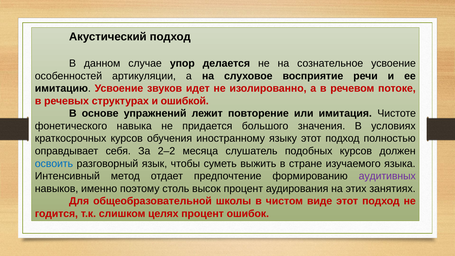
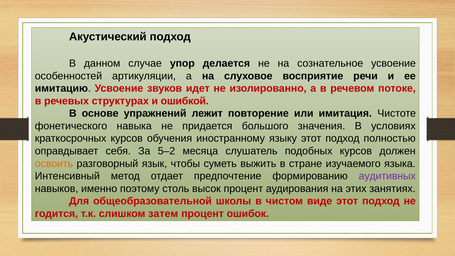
2–2: 2–2 -> 5–2 (166, 151)
освоить colour: blue -> orange (54, 164)
целях: целях -> затем (163, 214)
